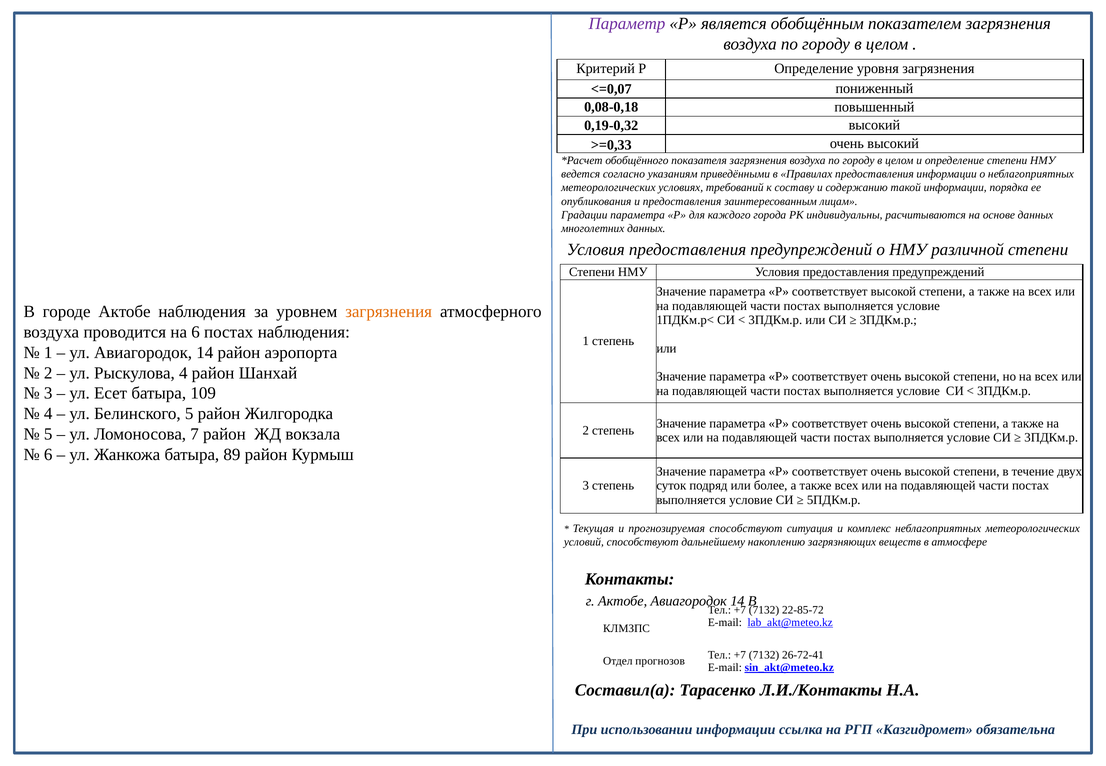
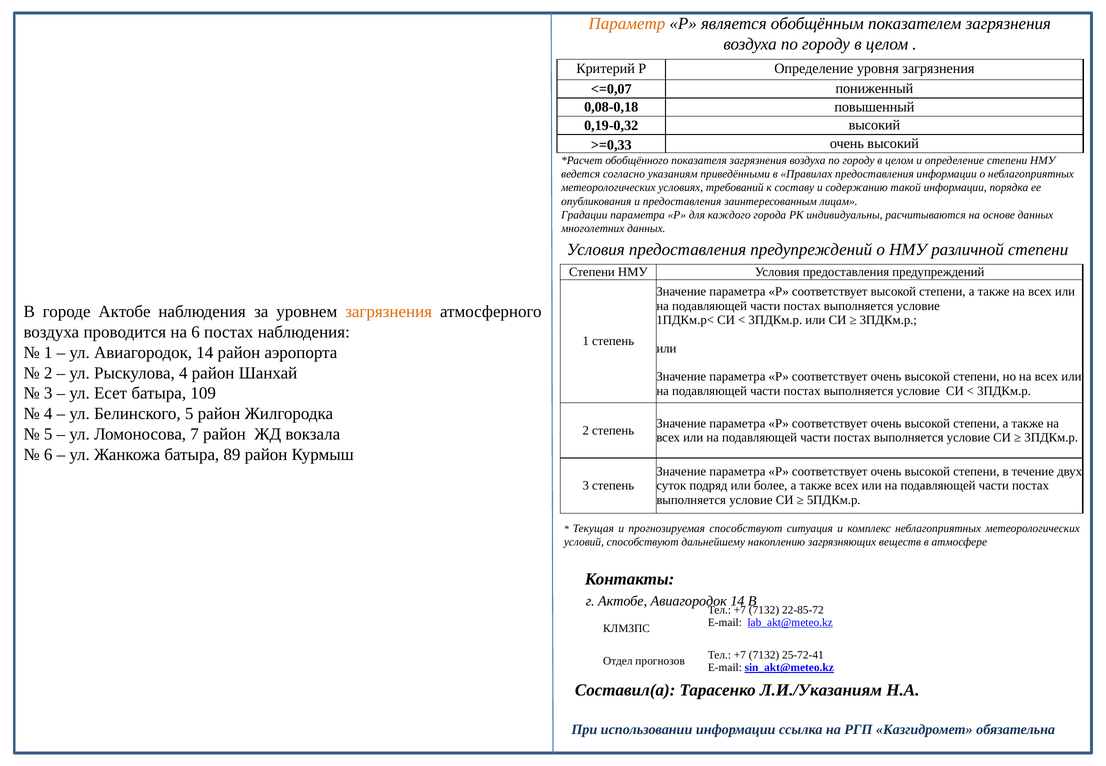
Параметр colour: purple -> orange (627, 24)
26-72-41: 26-72-41 -> 25-72-41 (803, 655)
Л.И./Контакты: Л.И./Контакты -> Л.И./Указаниям (821, 690)
